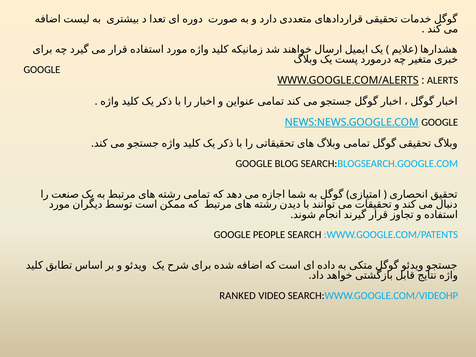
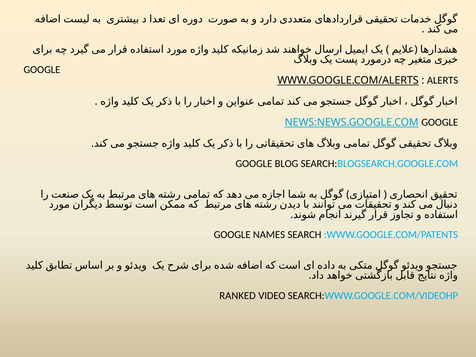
PEOPLE: PEOPLE -> NAMES (269, 235)
